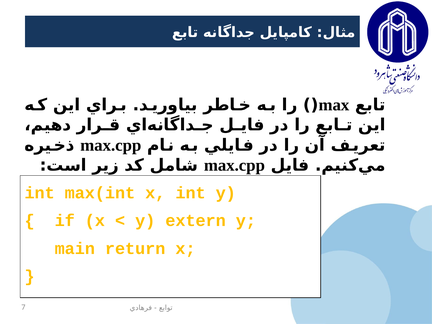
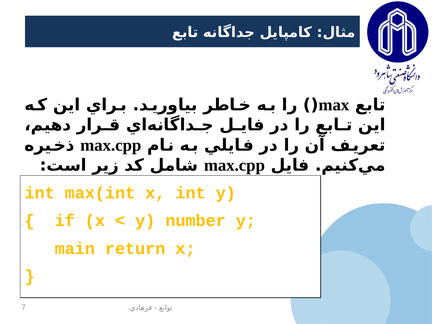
extern: extern -> number (196, 221)
